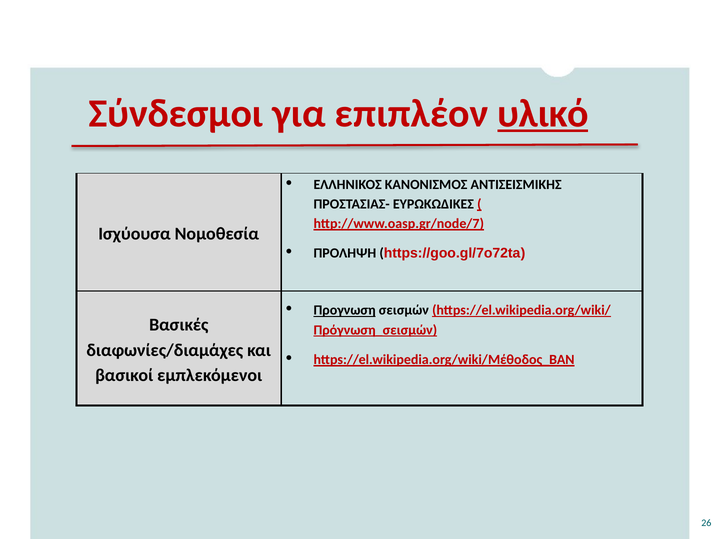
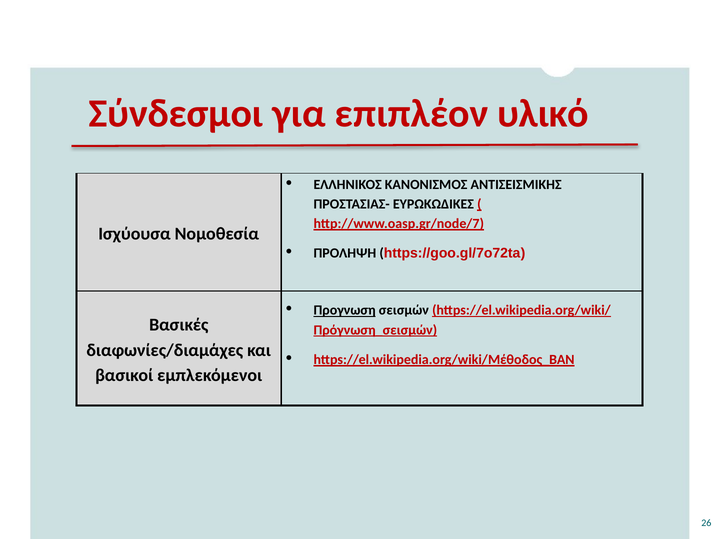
υλικό underline: present -> none (543, 113)
